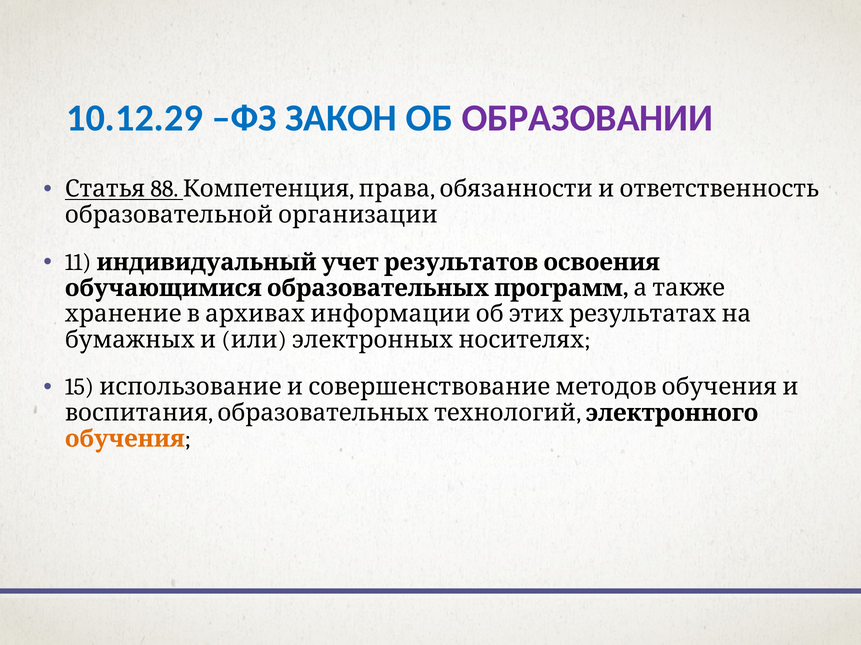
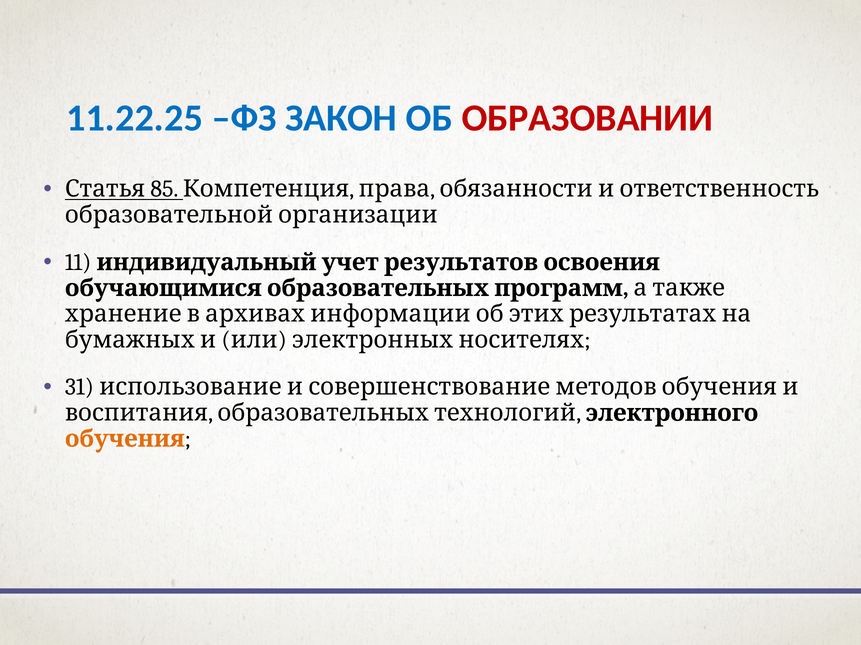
10.12.29: 10.12.29 -> 11.22.25 (135, 118)
ОБРАЗОВАНИИ colour: purple -> red (587, 118)
88: 88 -> 85 (164, 189)
15: 15 -> 31 (79, 388)
